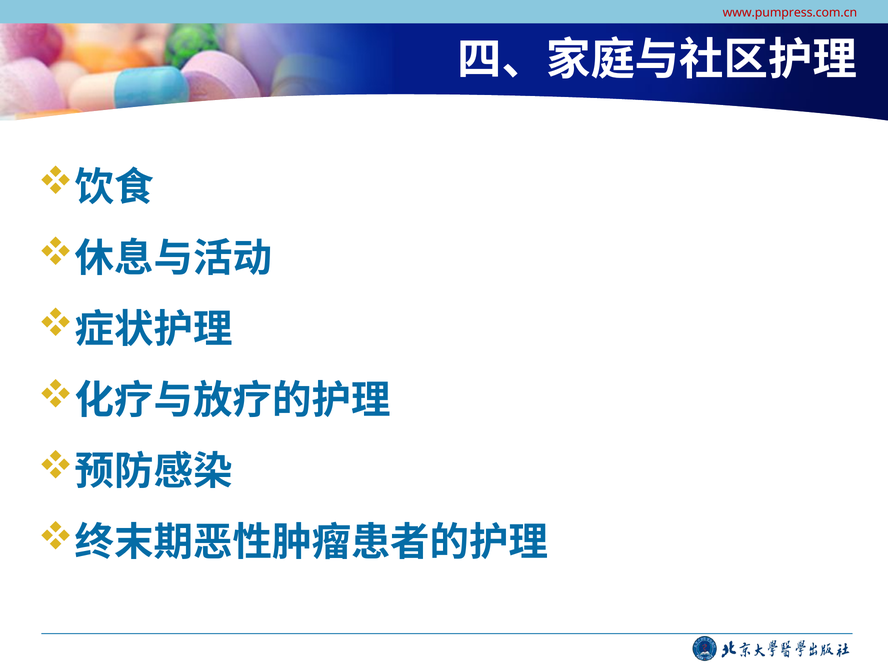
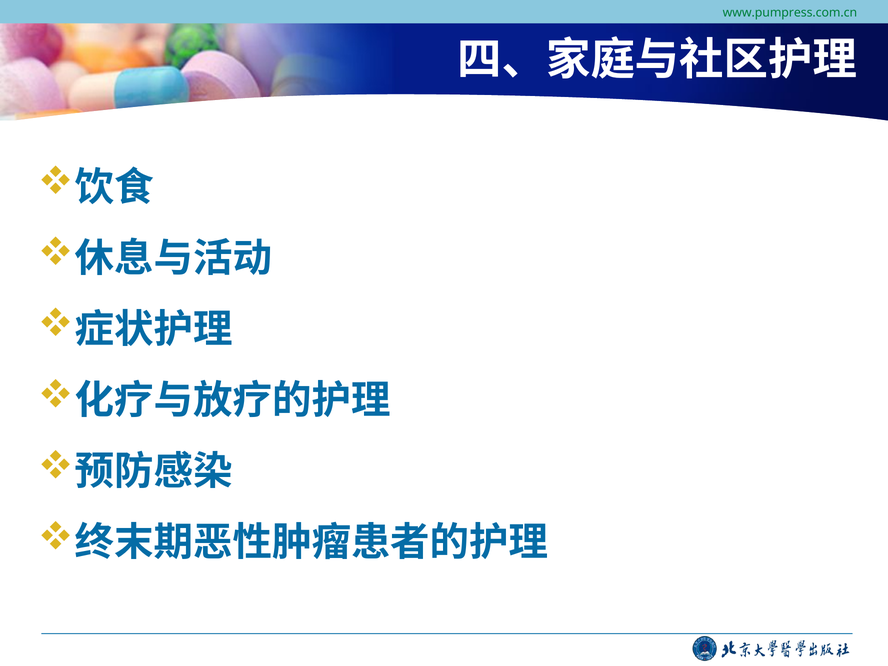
www.pumpress.com.cn colour: red -> green (790, 13)
